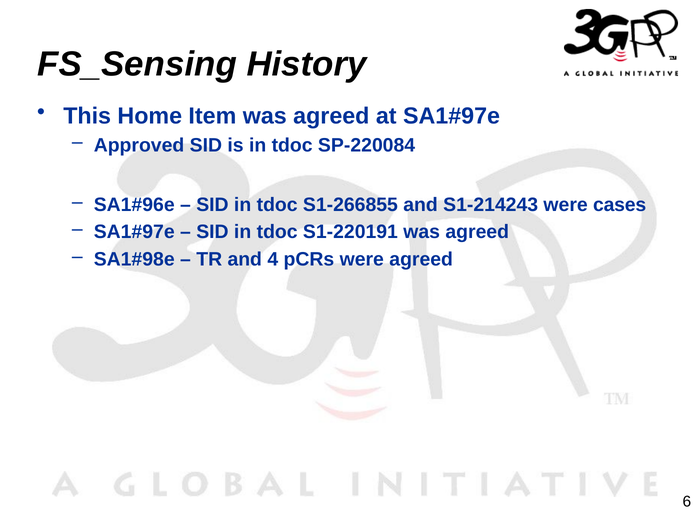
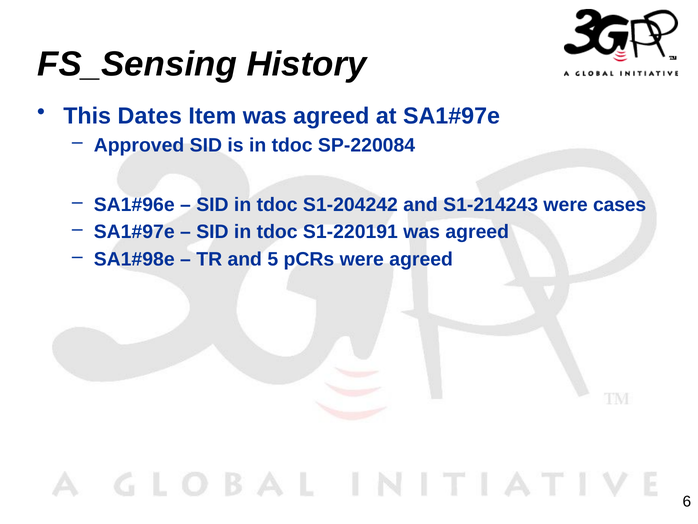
Home: Home -> Dates (150, 116)
S1-266855: S1-266855 -> S1-204242 (350, 205)
4: 4 -> 5 (273, 259)
